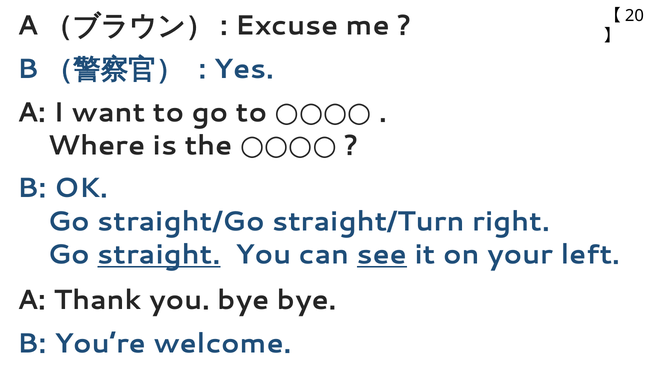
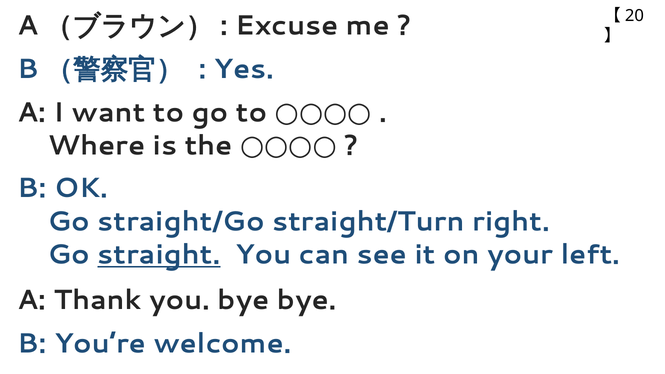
see underline: present -> none (382, 255)
